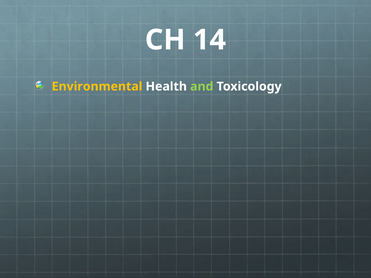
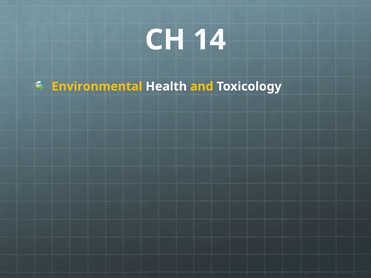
and colour: light green -> yellow (202, 87)
